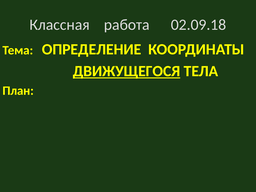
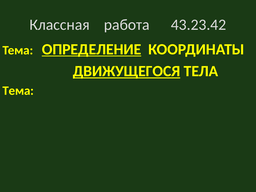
02.09.18: 02.09.18 -> 43.23.42 (199, 25)
ОПРЕДЕЛЕНИЕ underline: none -> present (92, 49)
План: План -> Тема (18, 91)
